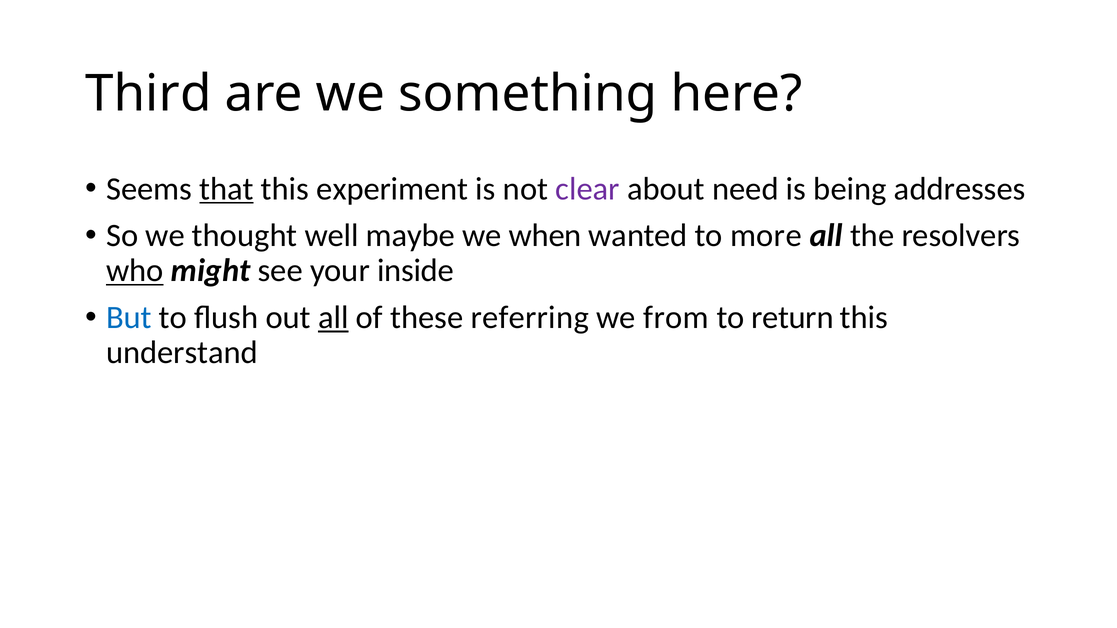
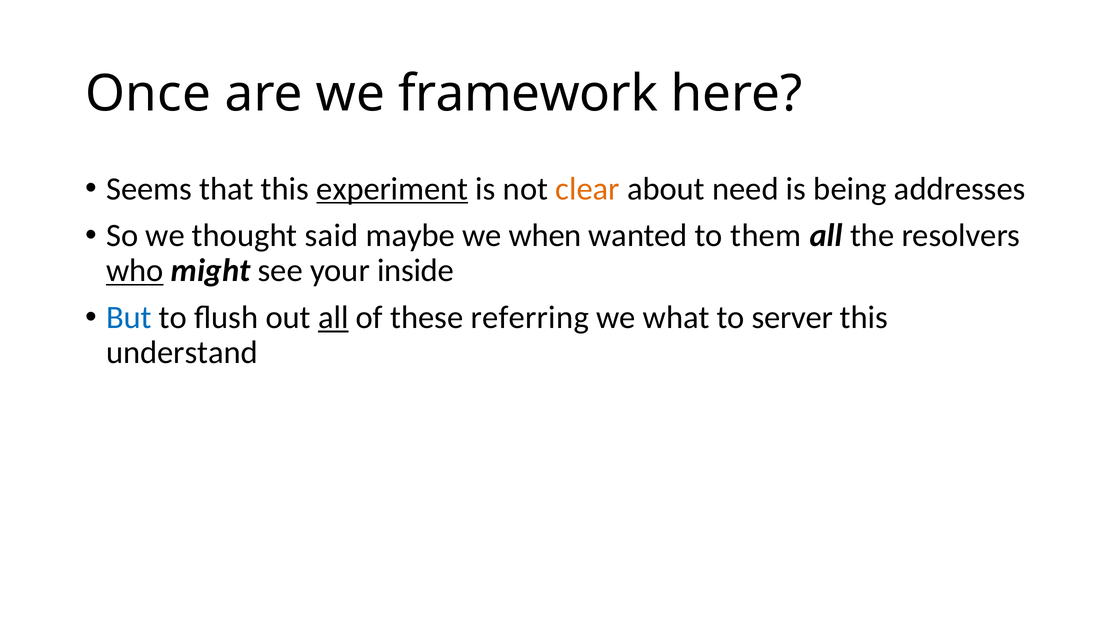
Third: Third -> Once (148, 94)
something: something -> framework (528, 94)
that underline: present -> none (227, 189)
experiment underline: none -> present (392, 189)
clear colour: purple -> orange (588, 189)
well: well -> said (331, 236)
more: more -> them (766, 236)
from: from -> what (676, 318)
return: return -> server (792, 318)
